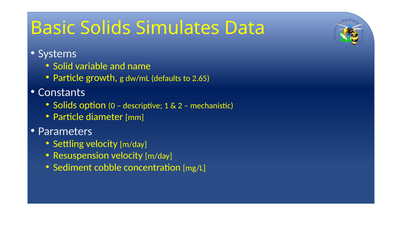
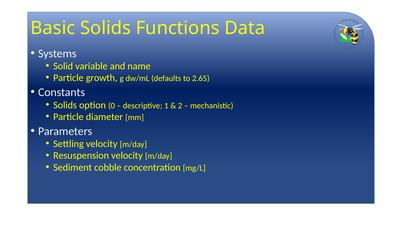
Simulates: Simulates -> Functions (178, 28)
